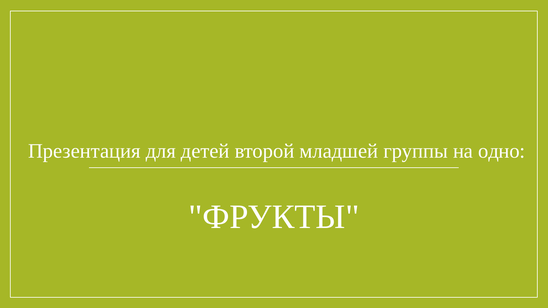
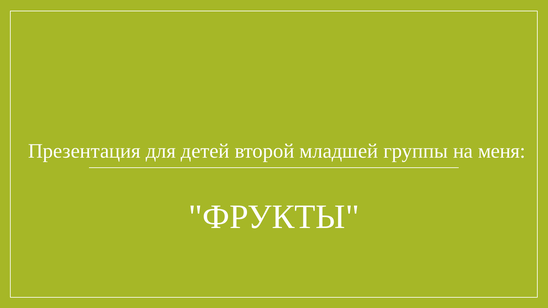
одно: одно -> меня (502, 151)
